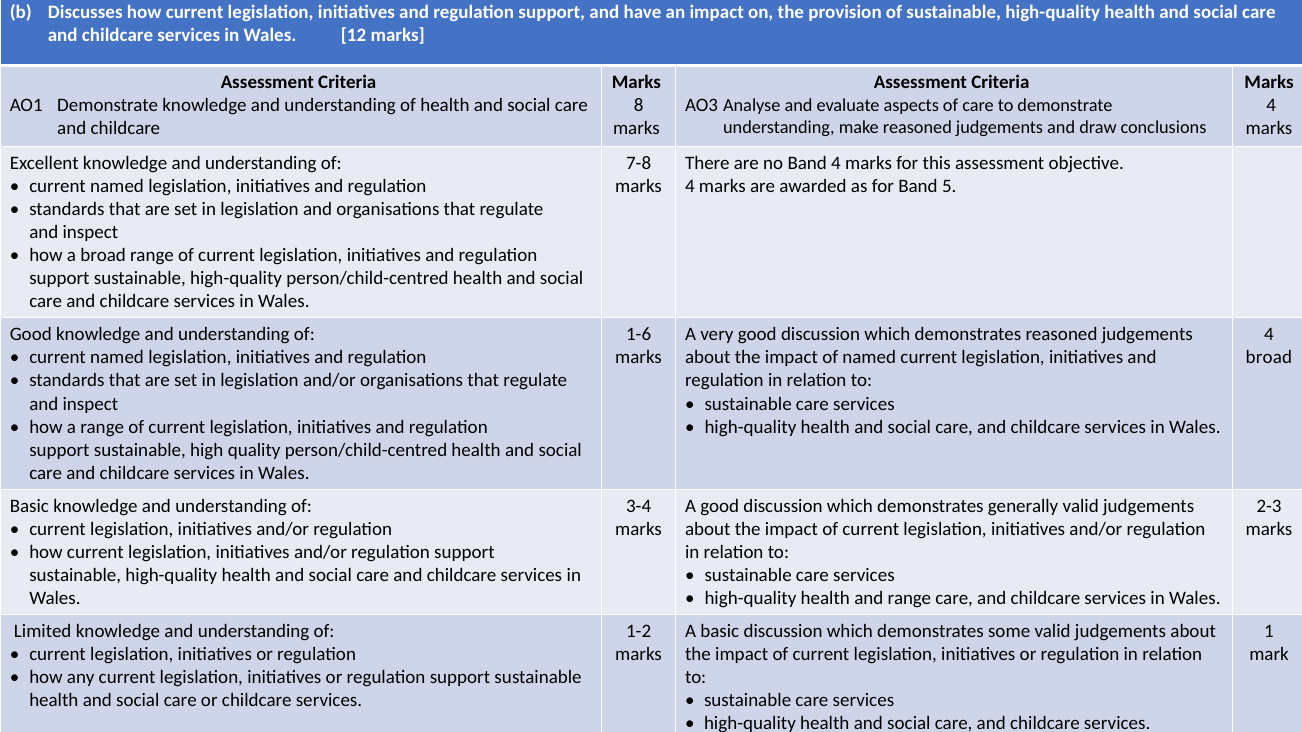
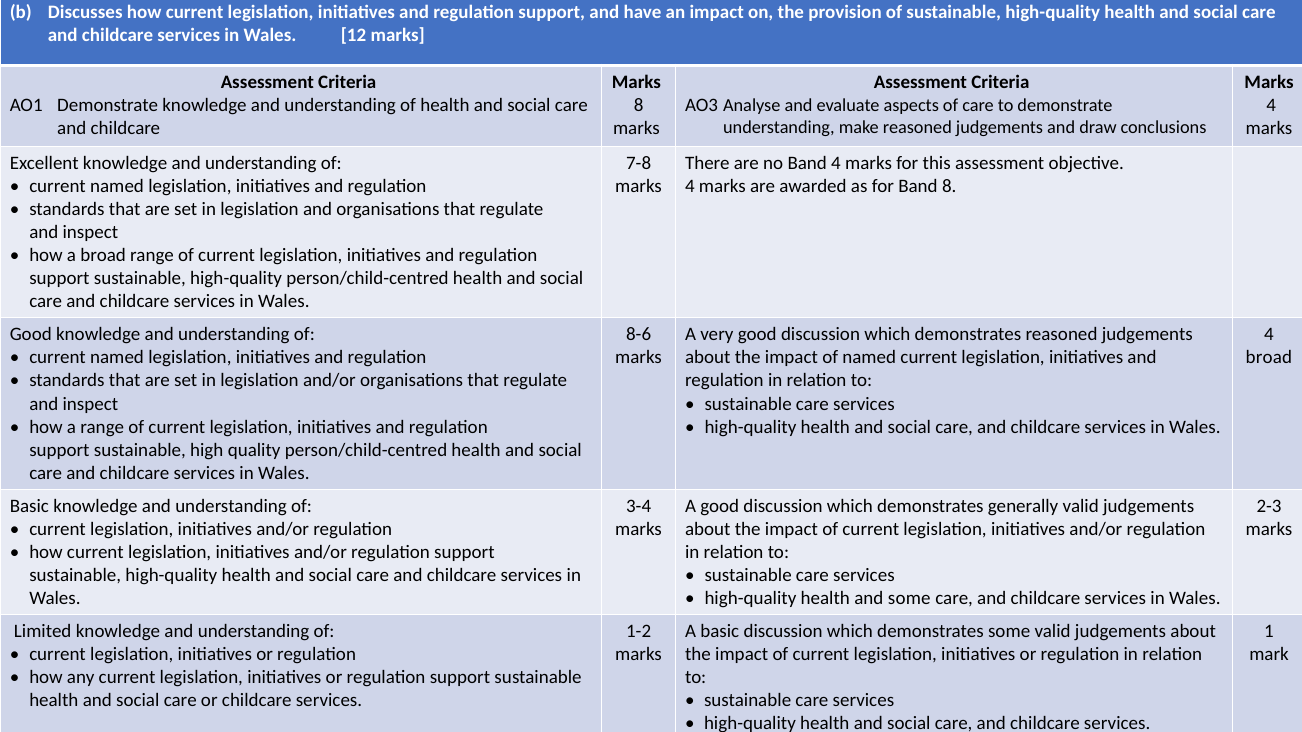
Band 5: 5 -> 8 (949, 186)
1-6: 1-6 -> 8-6 (639, 335)
and range: range -> some (909, 599)
